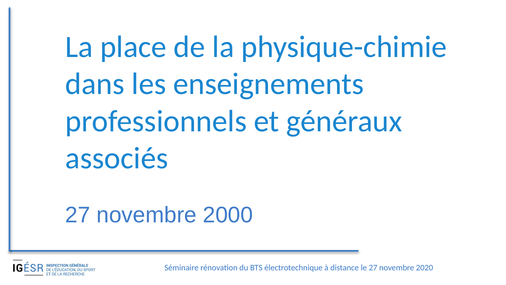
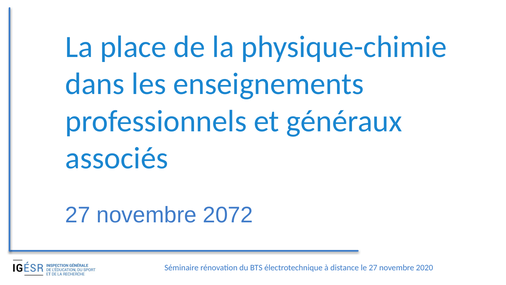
2000: 2000 -> 2072 (228, 215)
